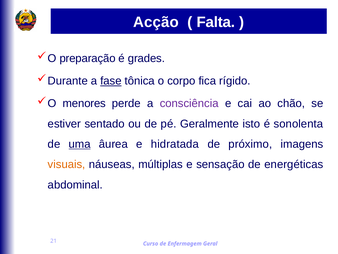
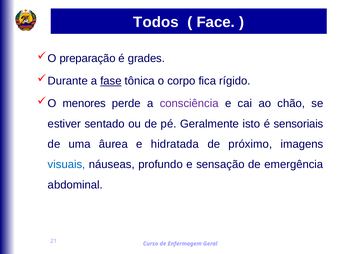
Acção: Acção -> Todos (156, 22)
Falta: Falta -> Face (216, 22)
sonolenta: sonolenta -> sensoriais (298, 124)
uma underline: present -> none (80, 144)
visuais colour: orange -> blue (67, 164)
múltiplas: múltiplas -> profundo (161, 164)
energéticas: energéticas -> emergência (294, 164)
